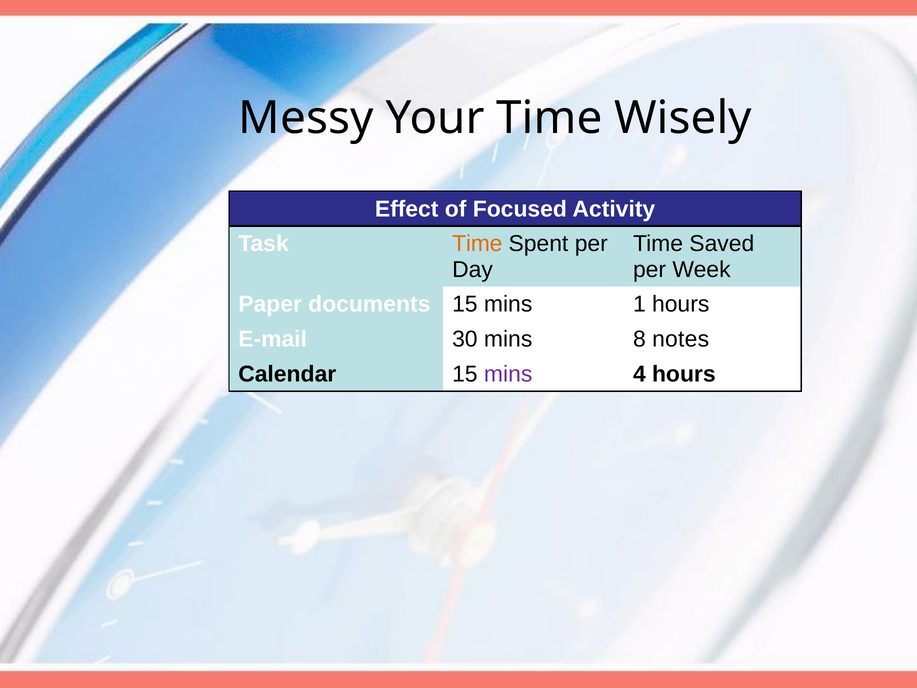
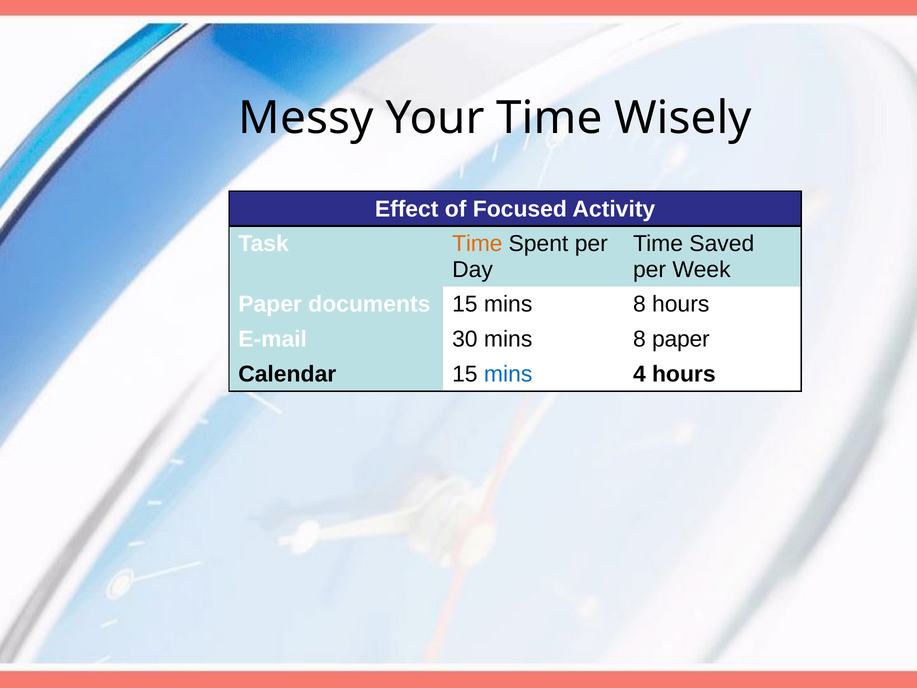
15 mins 1: 1 -> 8 (639, 304)
8 notes: notes -> paper (681, 339)
mins colour: purple -> blue (508, 374)
